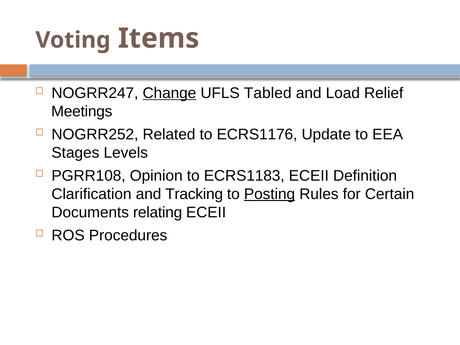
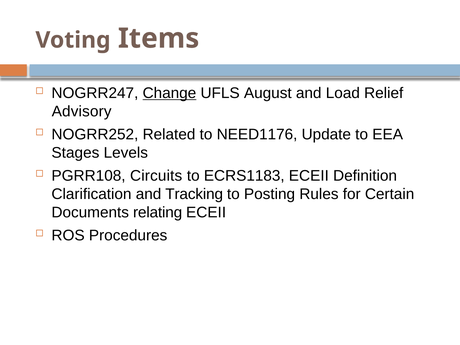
Tabled: Tabled -> August (268, 93)
Meetings: Meetings -> Advisory (82, 111)
ECRS1176: ECRS1176 -> NEED1176 (257, 134)
Opinion: Opinion -> Circuits (156, 176)
Posting underline: present -> none (270, 194)
